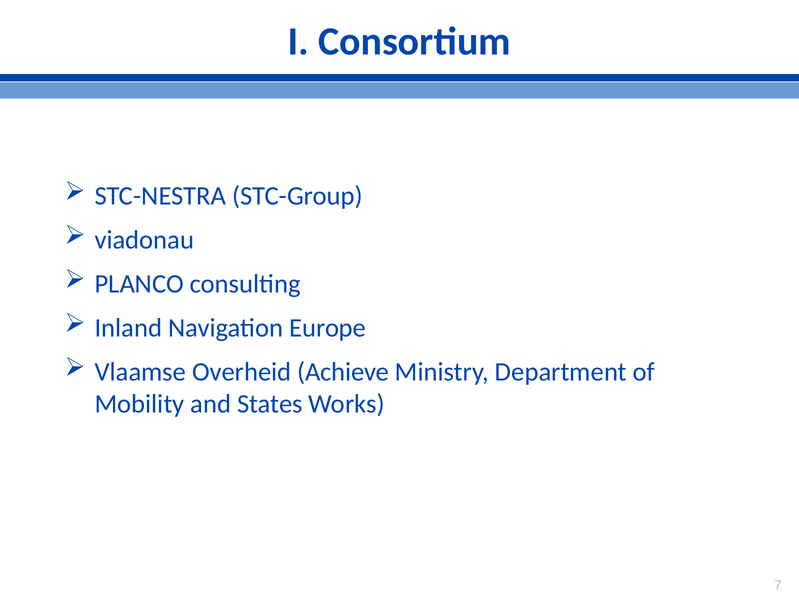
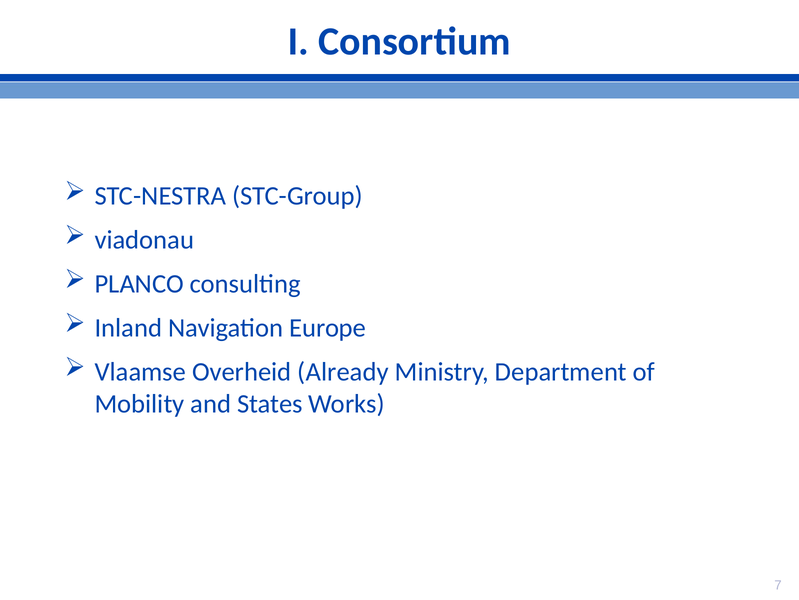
Achieve: Achieve -> Already (343, 371)
